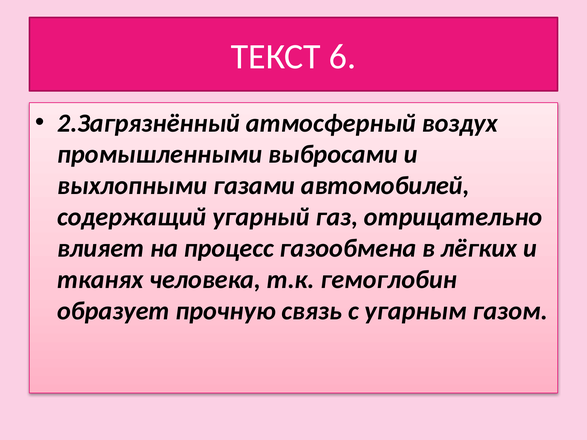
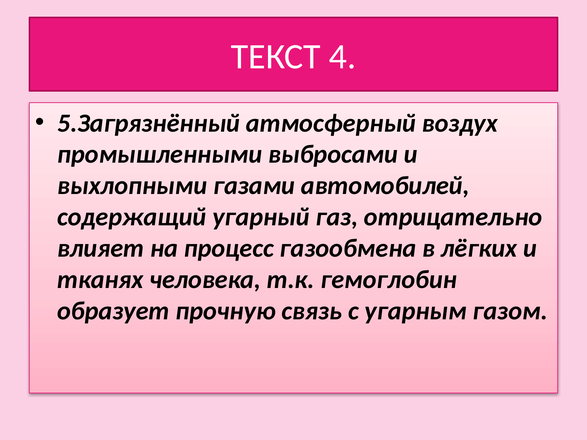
6: 6 -> 4 (342, 57)
2.Загрязнённый: 2.Загрязнённый -> 5.Загрязнённый (149, 123)
